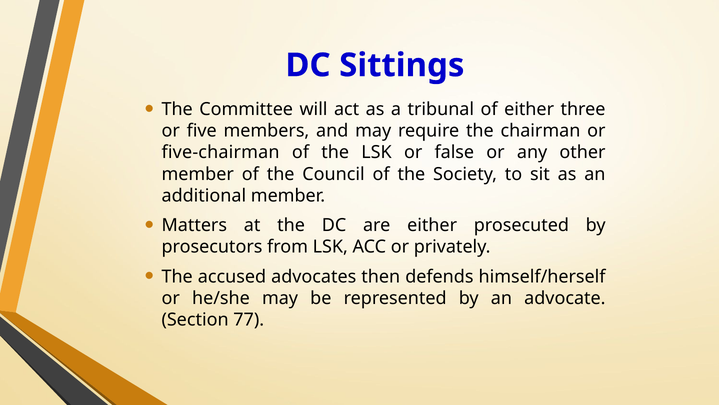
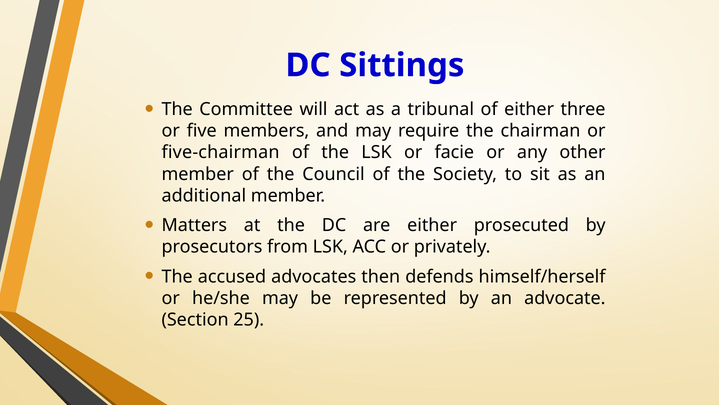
false: false -> facie (454, 152)
77: 77 -> 25 (249, 319)
